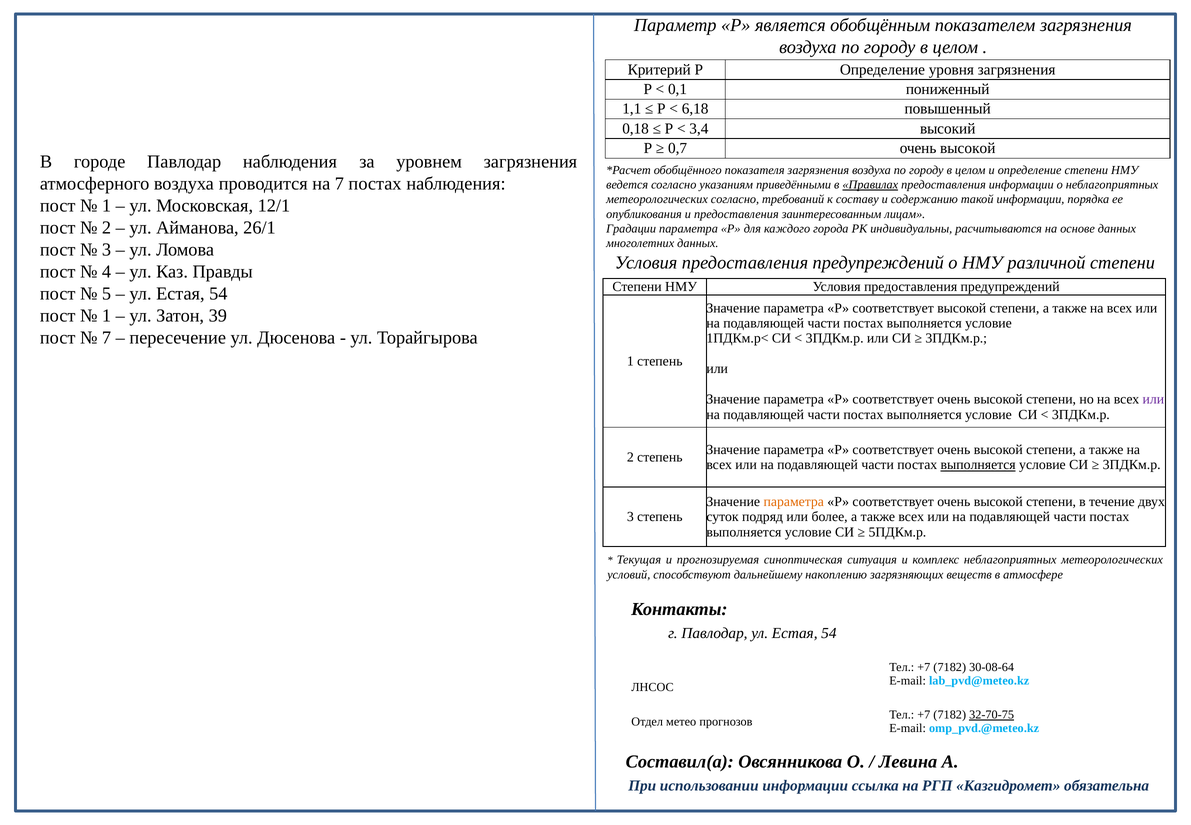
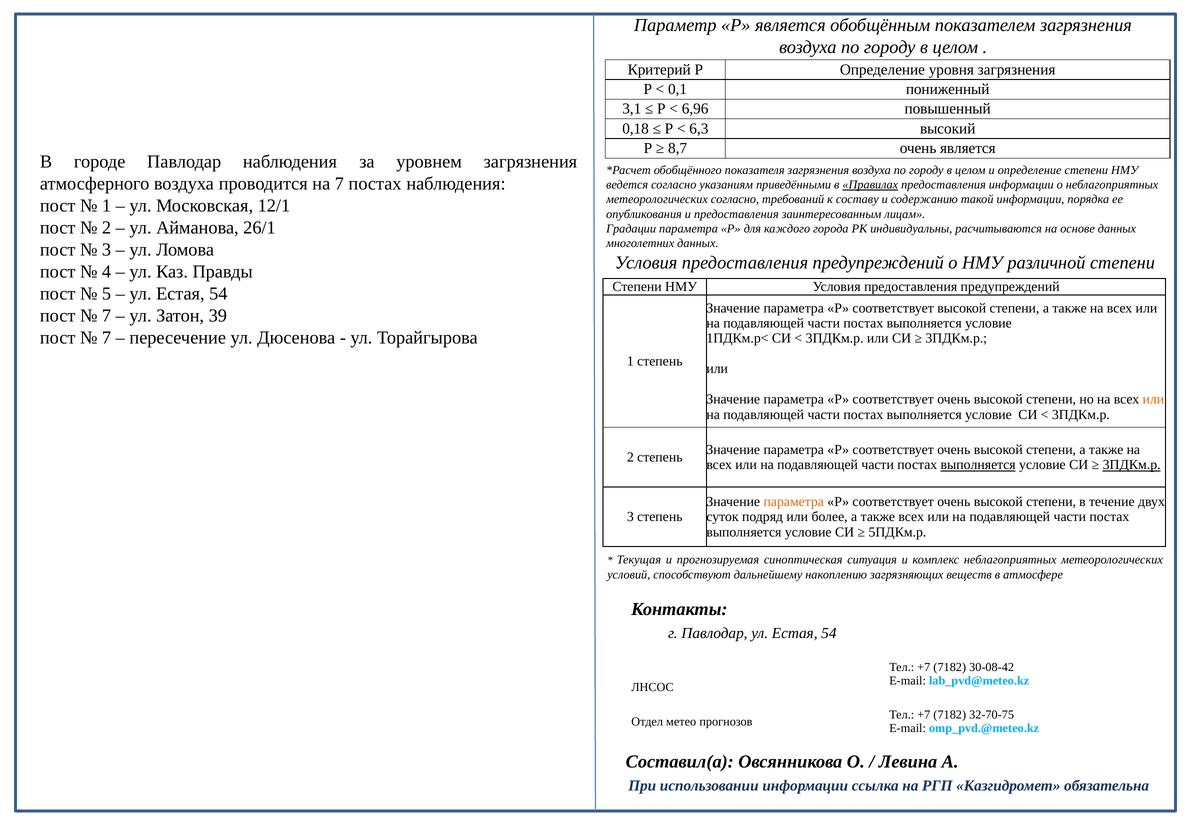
1,1: 1,1 -> 3,1 (632, 109)
6,18: 6,18 -> 6,96 (695, 109)
3,4: 3,4 -> 6,3 (699, 128)
0,7: 0,7 -> 8,7 (678, 148)
высокой: высокой -> является (968, 148)
1: 1 -> 7 (107, 315)
или colour: purple -> orange (1153, 399)
3ПДКм.р underline: none -> present (1132, 465)
30-08-64: 30-08-64 -> 30-08-42 (992, 667)
32-70-75 underline: present -> none (992, 714)
